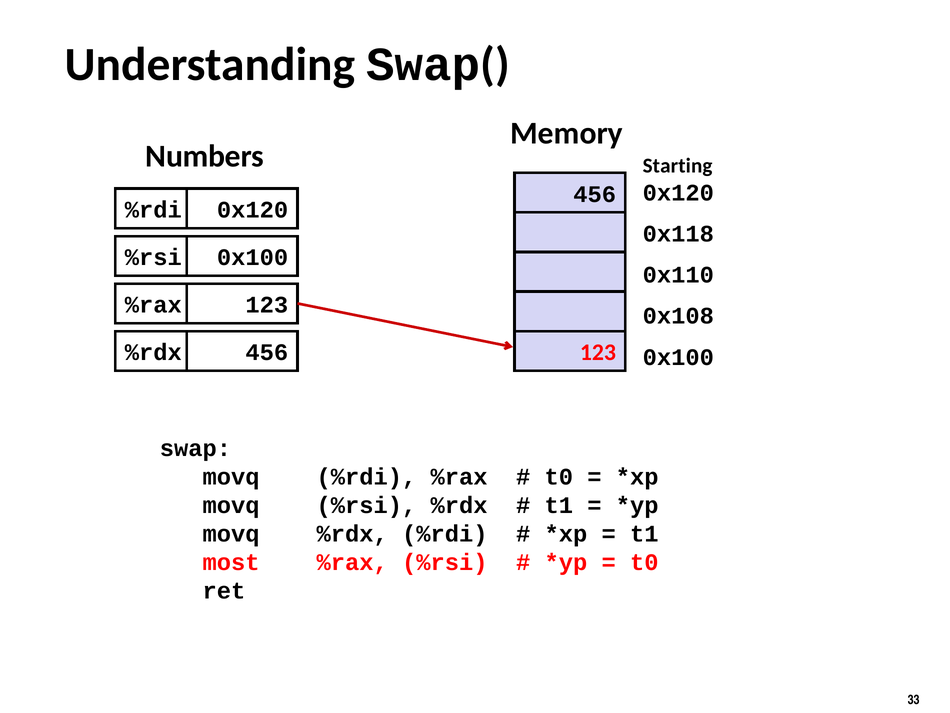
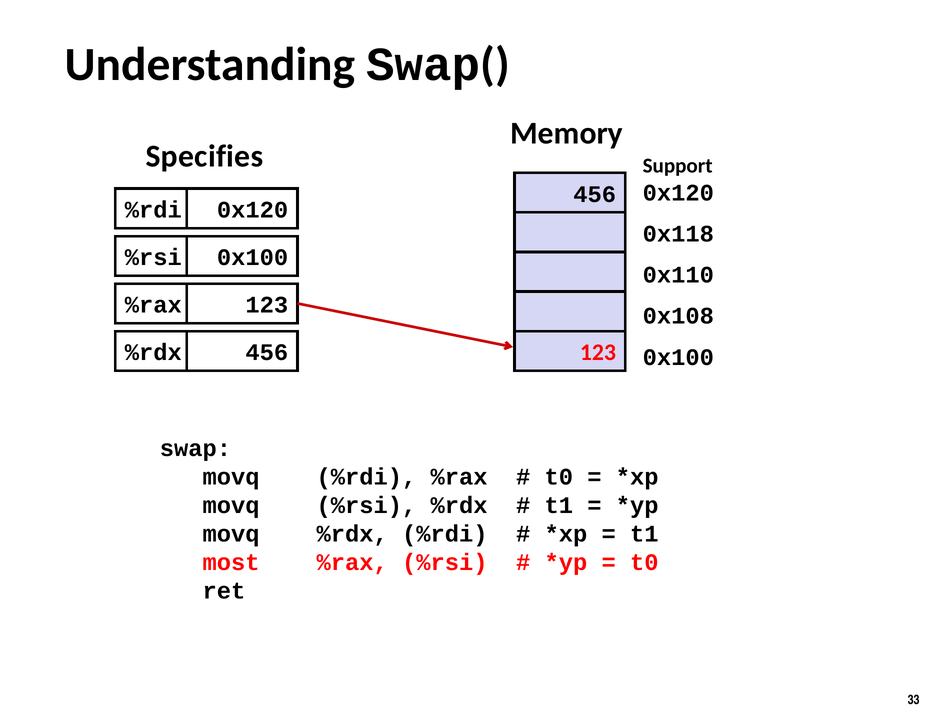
Numbers: Numbers -> Specifies (204, 156)
Starting: Starting -> Support (678, 166)
